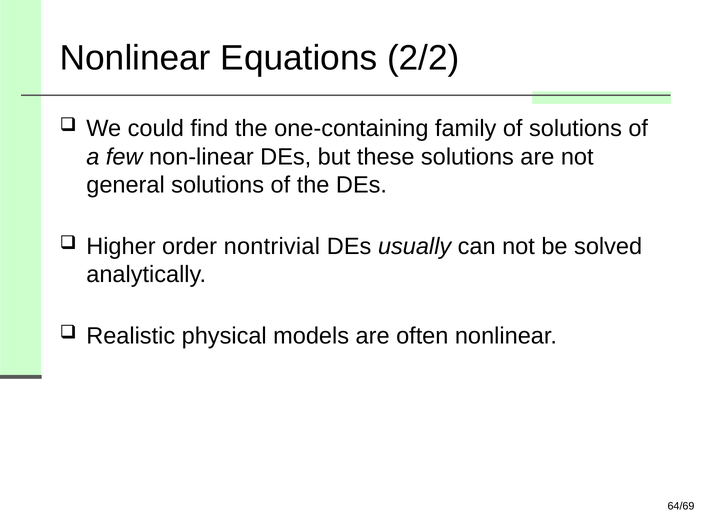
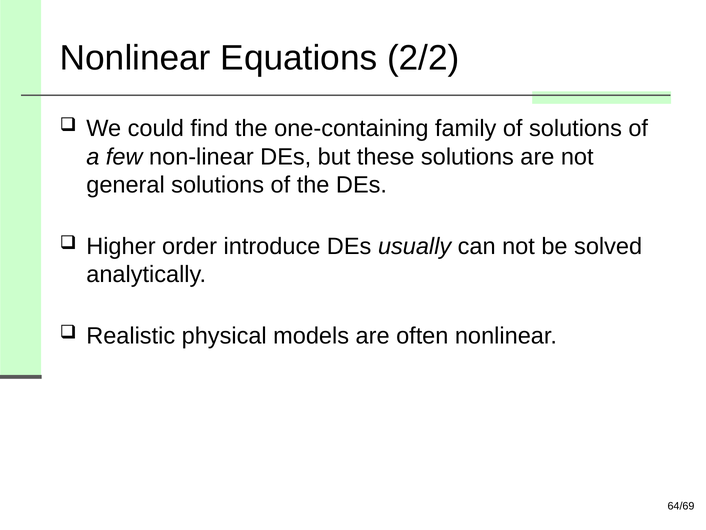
nontrivial: nontrivial -> introduce (272, 246)
